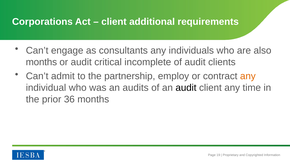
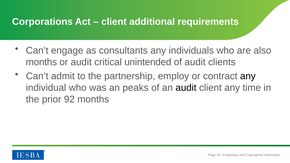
incomplete: incomplete -> unintended (148, 62)
any colour: orange -> black (248, 76)
audits: audits -> peaks (136, 88)
36: 36 -> 92 (69, 99)
